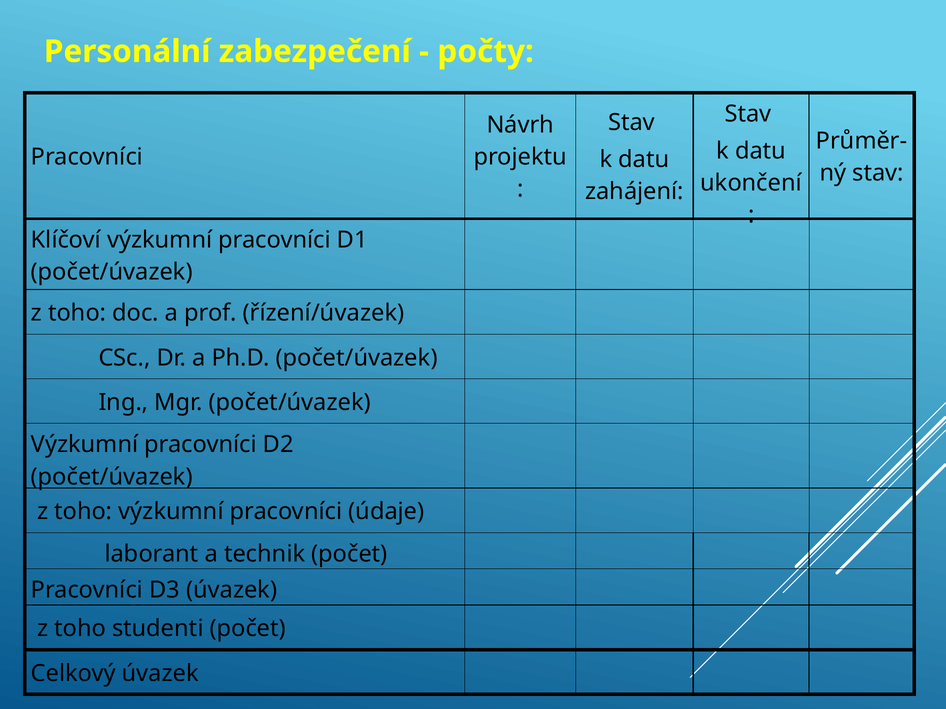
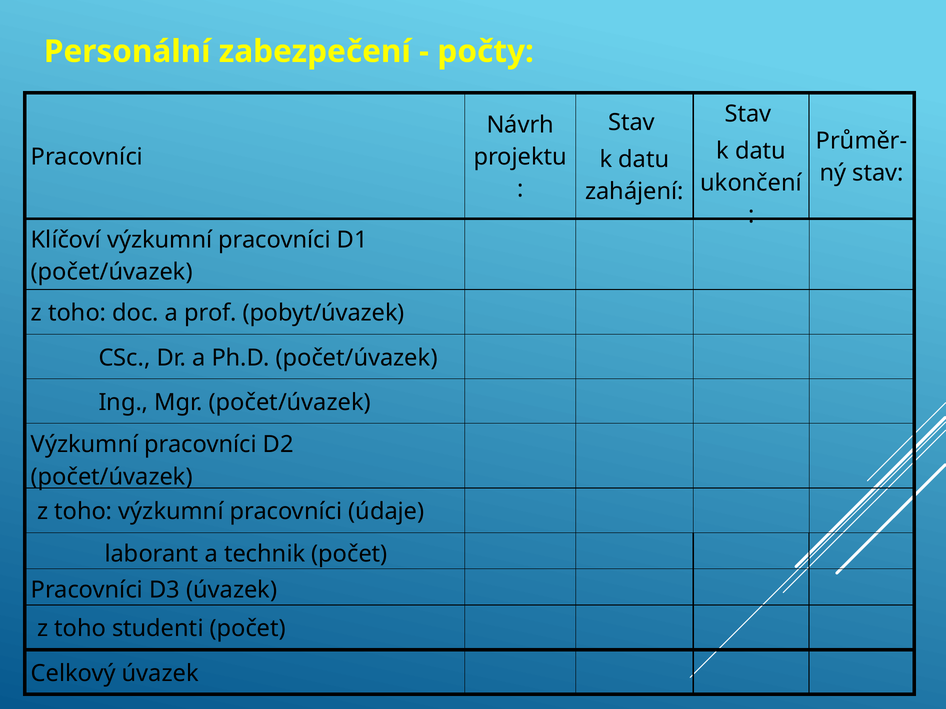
řízení/úvazek: řízení/úvazek -> pobyt/úvazek (324, 313)
